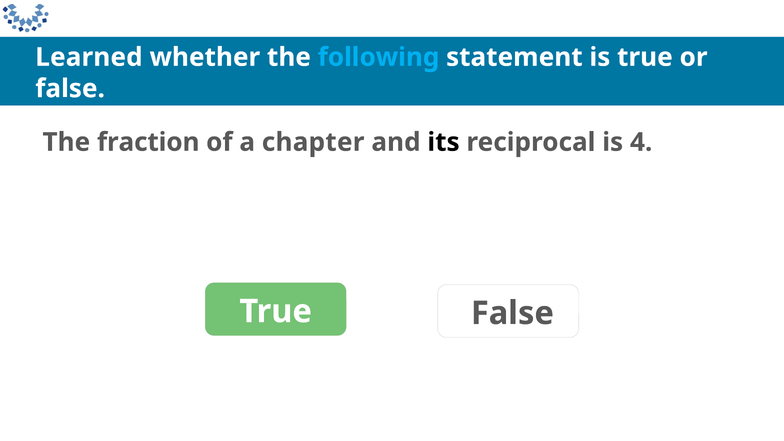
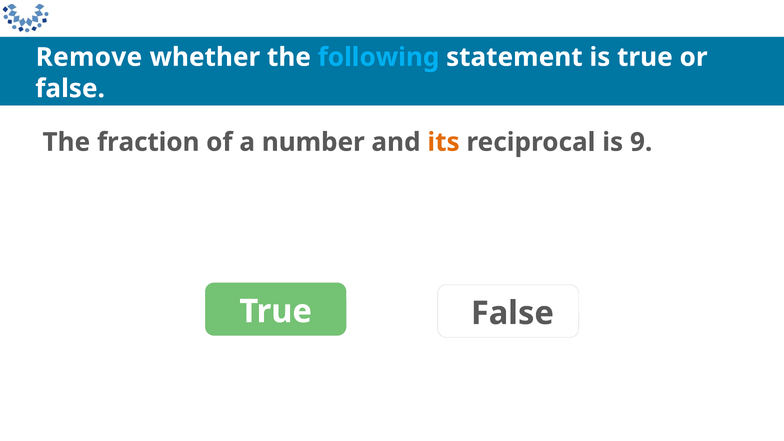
Learned: Learned -> Remove (89, 57)
chapter: chapter -> number (313, 142)
its colour: black -> orange (444, 142)
4: 4 -> 9 (641, 142)
